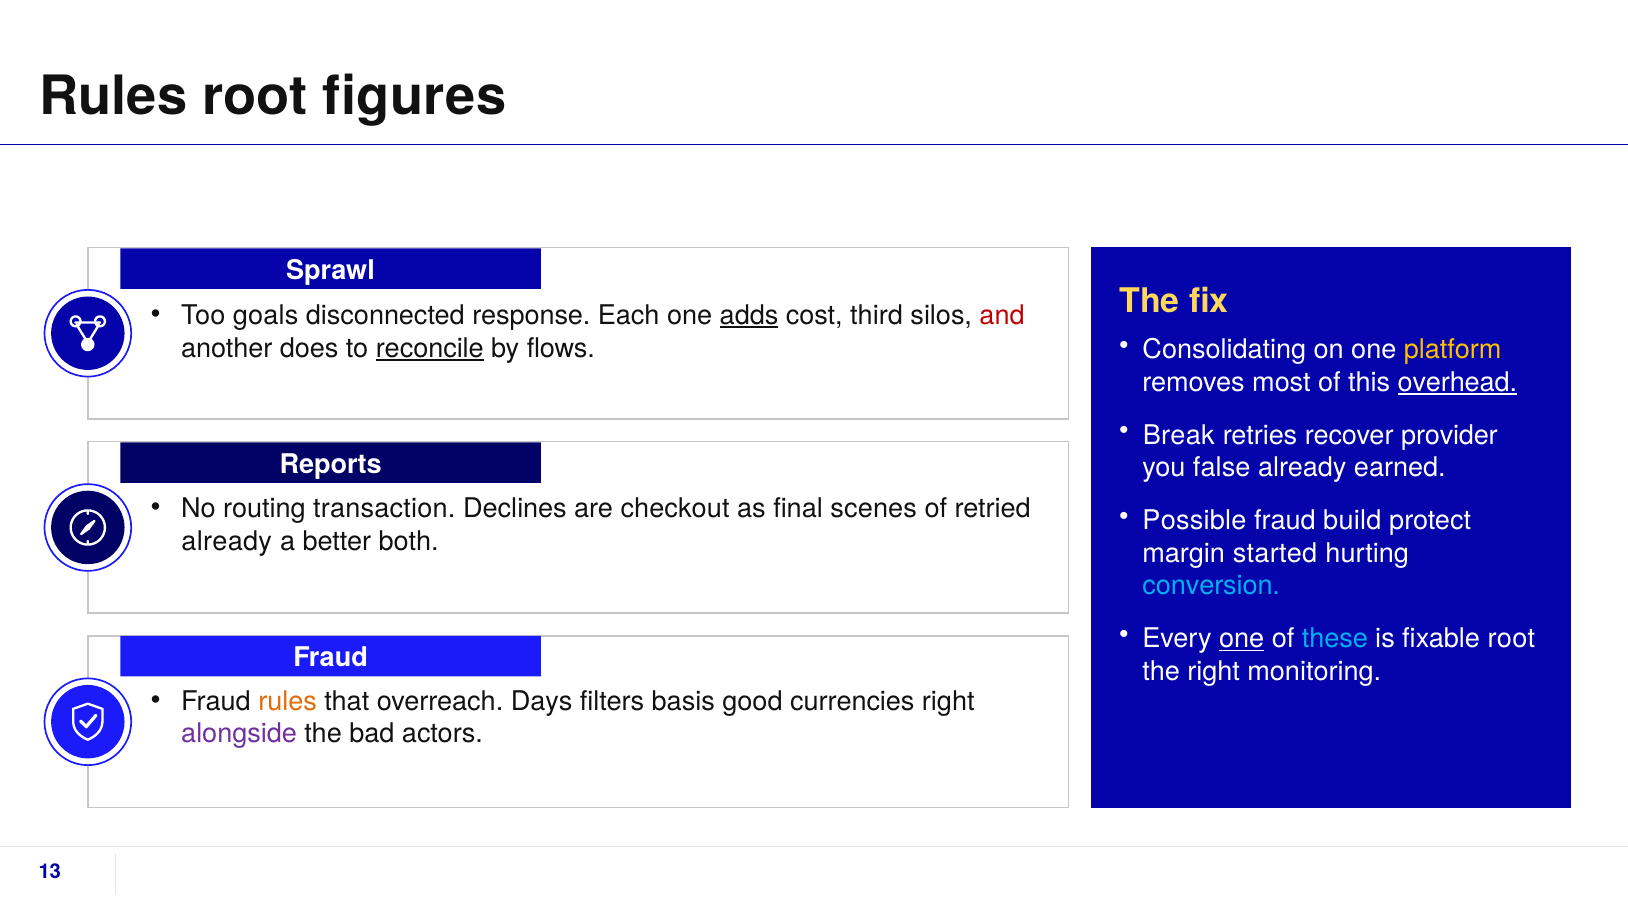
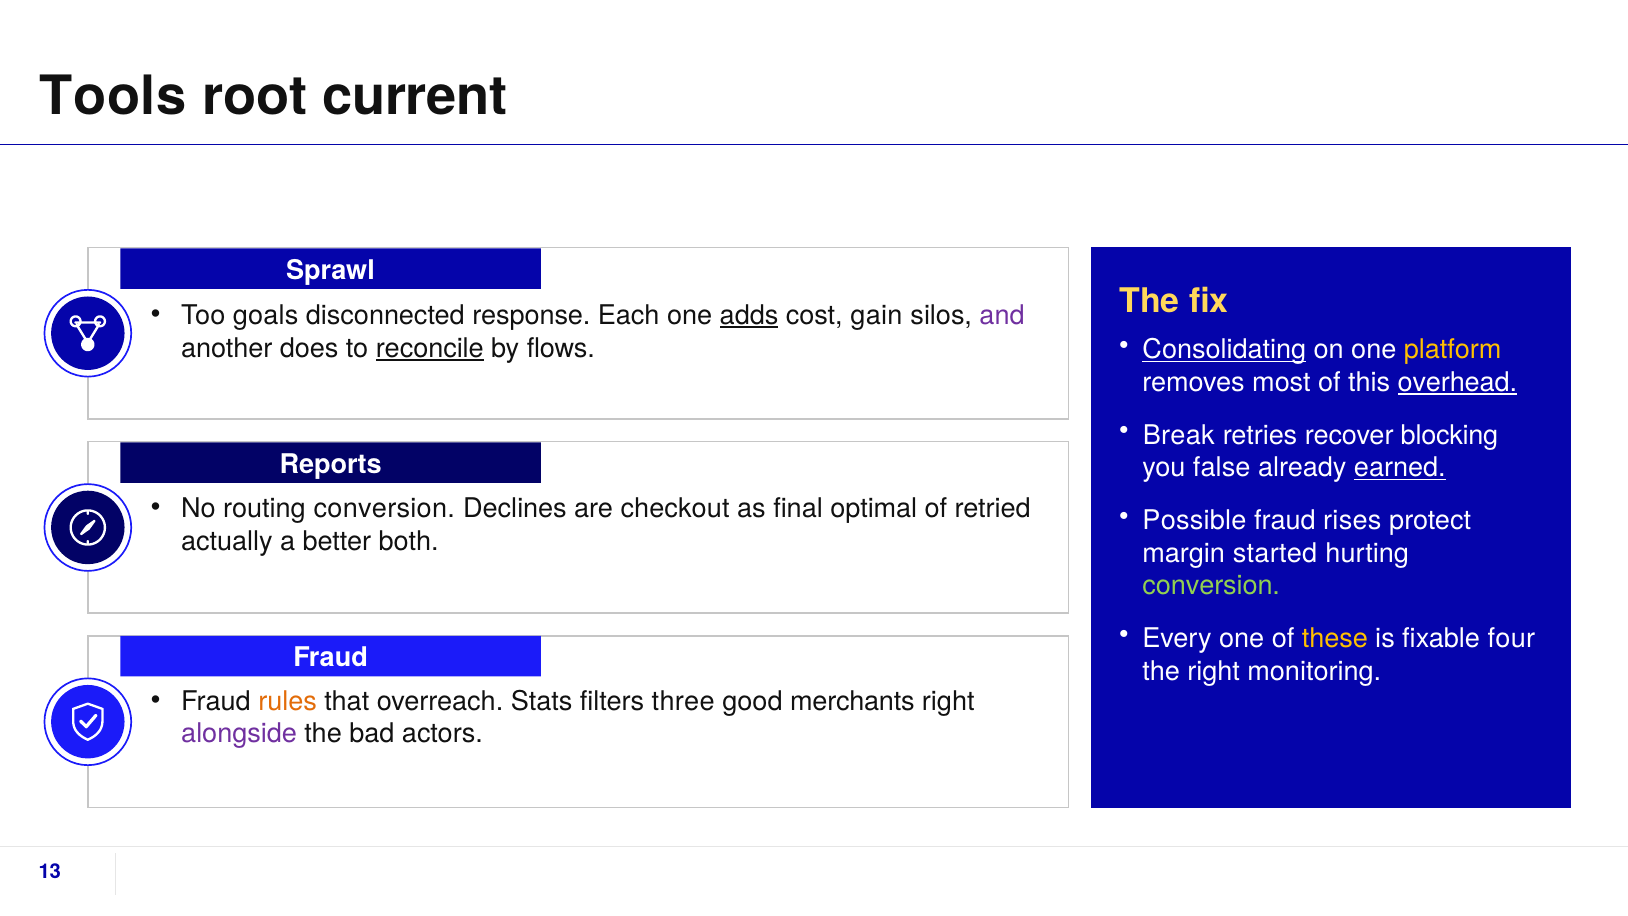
Rules: Rules -> Tools (113, 96)
figures: figures -> current (415, 96)
third: third -> gain (876, 315)
and colour: red -> purple (1002, 315)
Consolidating underline: none -> present (1224, 350)
provider: provider -> blocking (1449, 435)
earned underline: none -> present (1400, 468)
routing transaction: transaction -> conversion (384, 508)
scenes: scenes -> optimal (874, 508)
build: build -> rises (1352, 521)
already: already -> actually (227, 541)
conversion colour: light blue -> light green (1211, 586)
one underline: present -> none (1242, 639)
these colour: light blue -> yellow (1335, 639)
fixable root: root -> four (1511, 639)
Days: Days -> Stats (542, 701)
basis: basis -> three (683, 701)
currencies: currencies -> merchants (852, 701)
